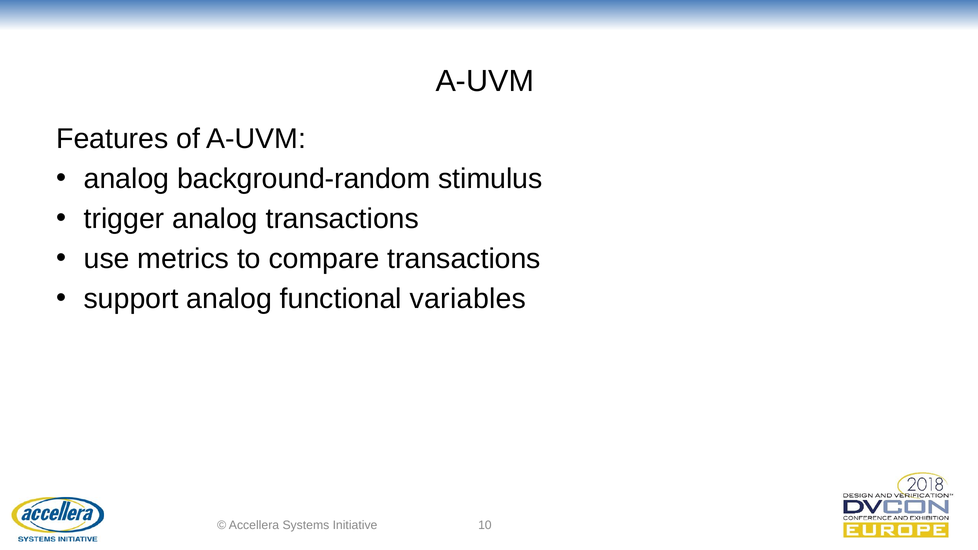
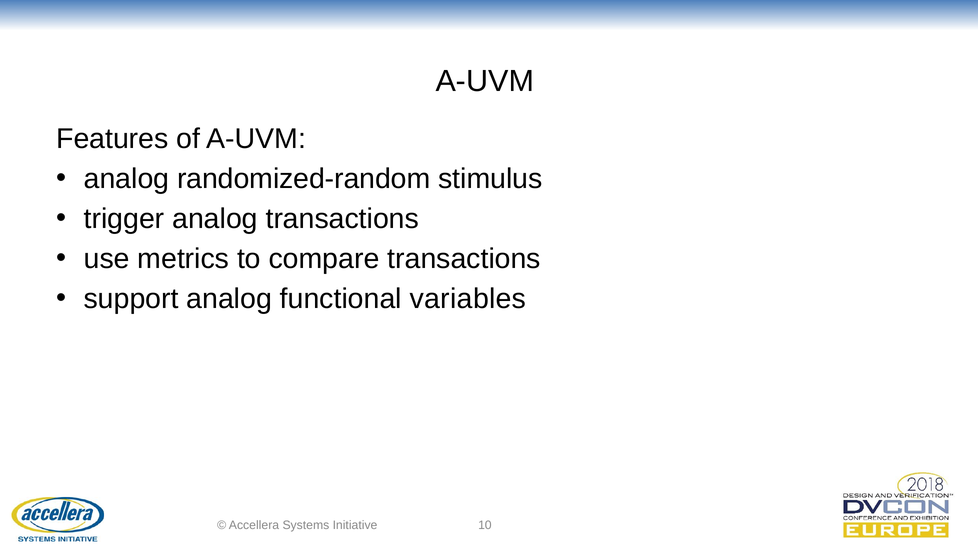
background-random: background-random -> randomized-random (304, 179)
